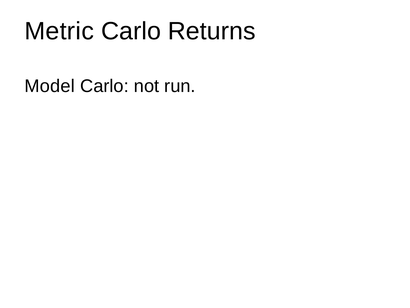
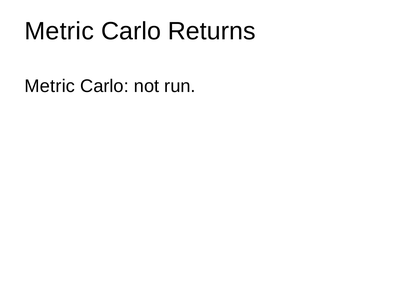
Model: Model -> Metric (50, 86)
